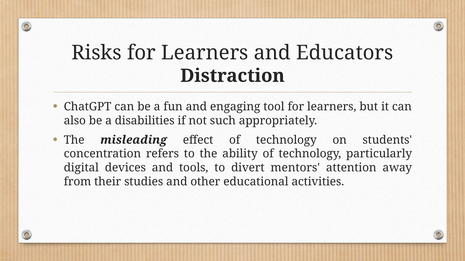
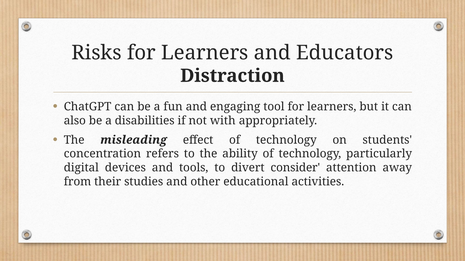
such: such -> with (223, 121)
mentors: mentors -> consider (295, 168)
